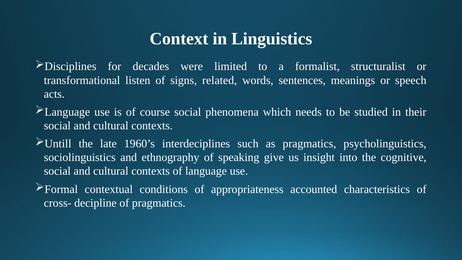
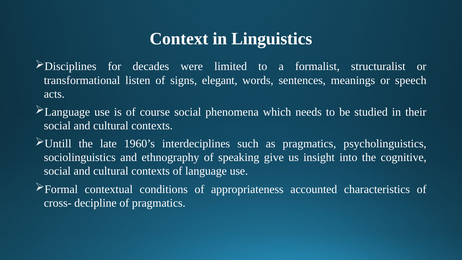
related: related -> elegant (220, 80)
